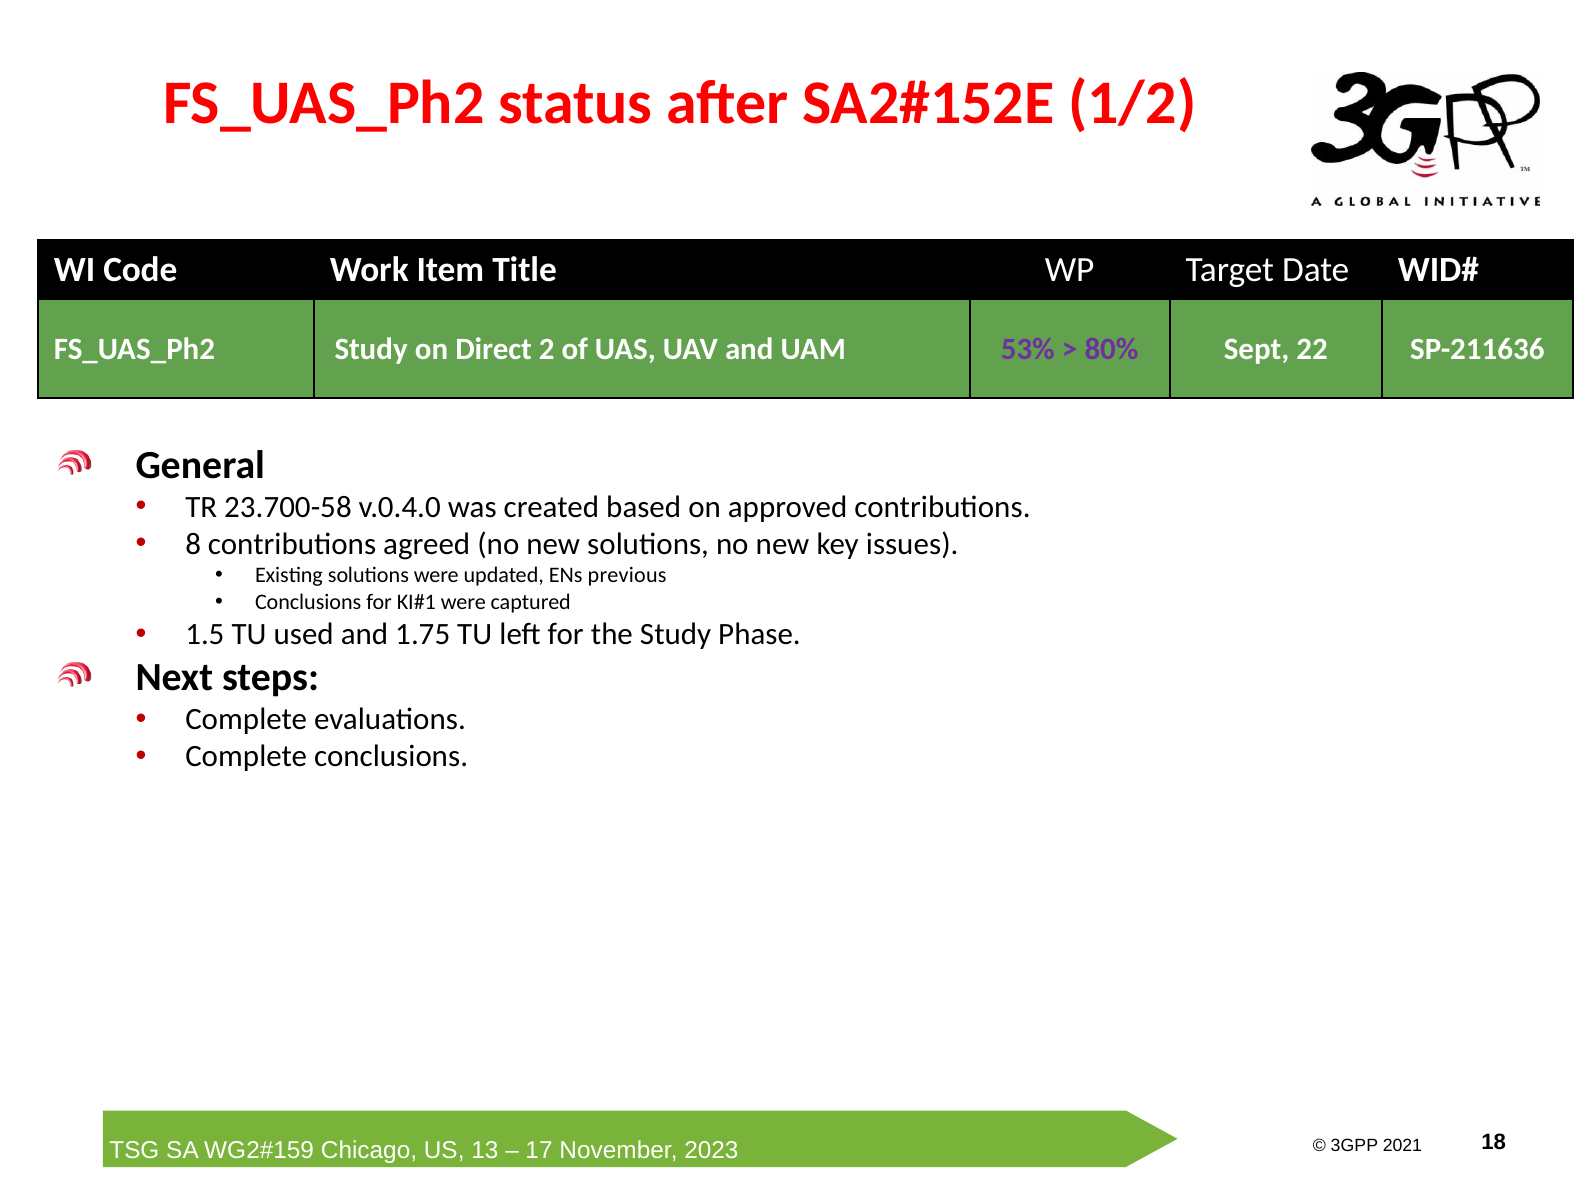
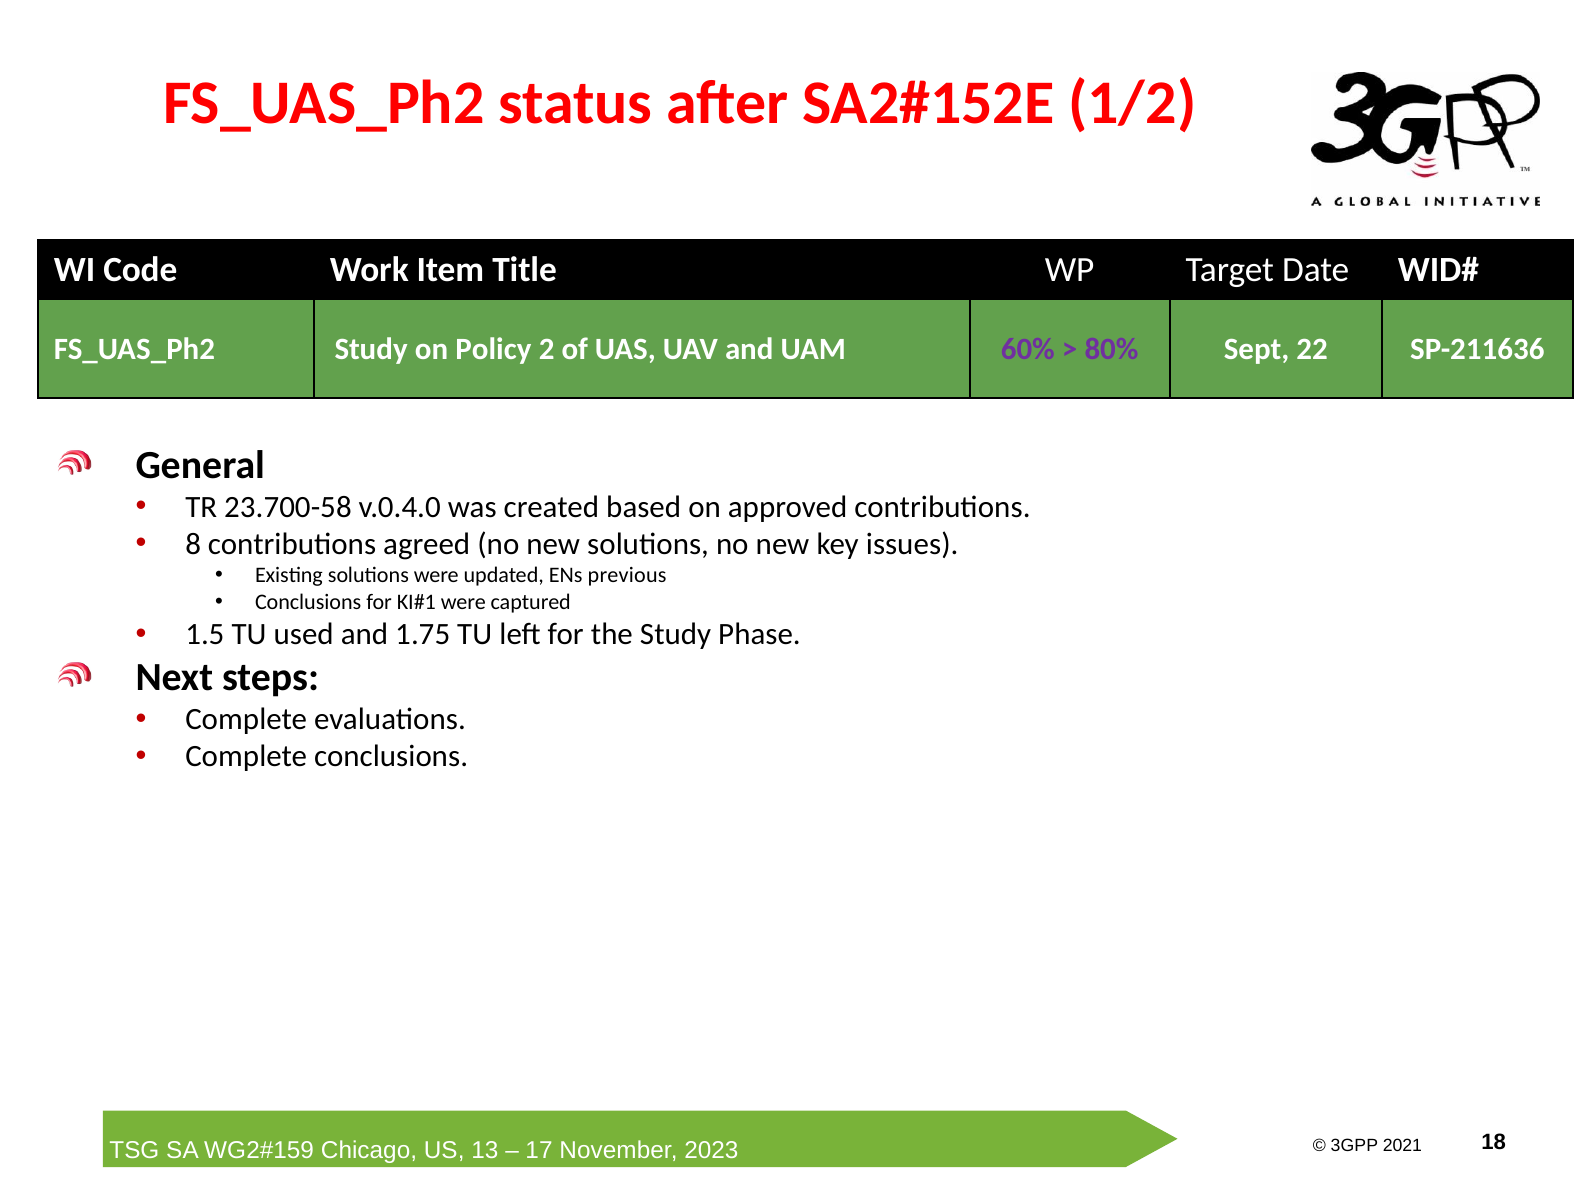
Direct: Direct -> Policy (493, 349)
53%: 53% -> 60% (1028, 349)
